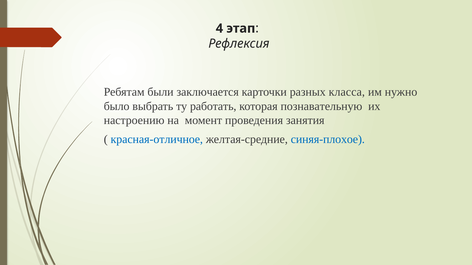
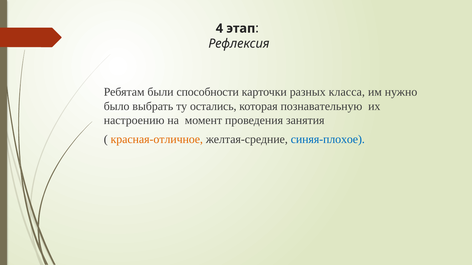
заключается: заключается -> способности (208, 92)
работать: работать -> остались (213, 106)
красная-отличное colour: blue -> orange (157, 140)
